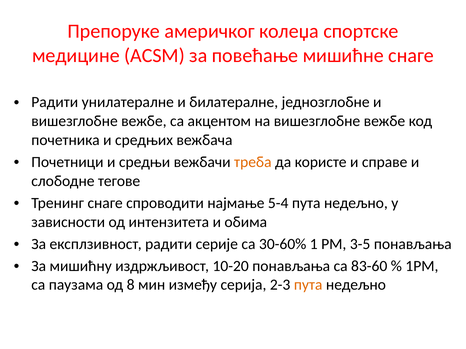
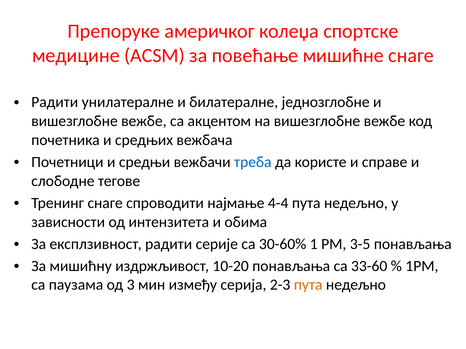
треба colour: orange -> blue (253, 162)
5-4: 5-4 -> 4-4 (278, 203)
83-60: 83-60 -> 33-60 (369, 266)
8: 8 -> 3 (131, 285)
